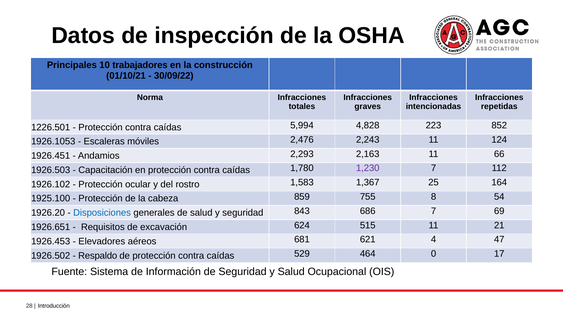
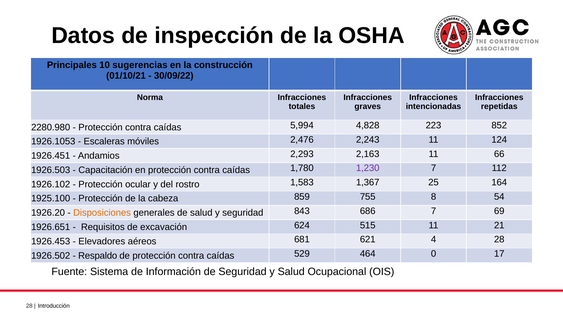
trabajadores: trabajadores -> sugerencias (140, 65)
1226.501: 1226.501 -> 2280.980 (51, 127)
Disposiciones colour: blue -> orange (102, 213)
4 47: 47 -> 28 (499, 239)
